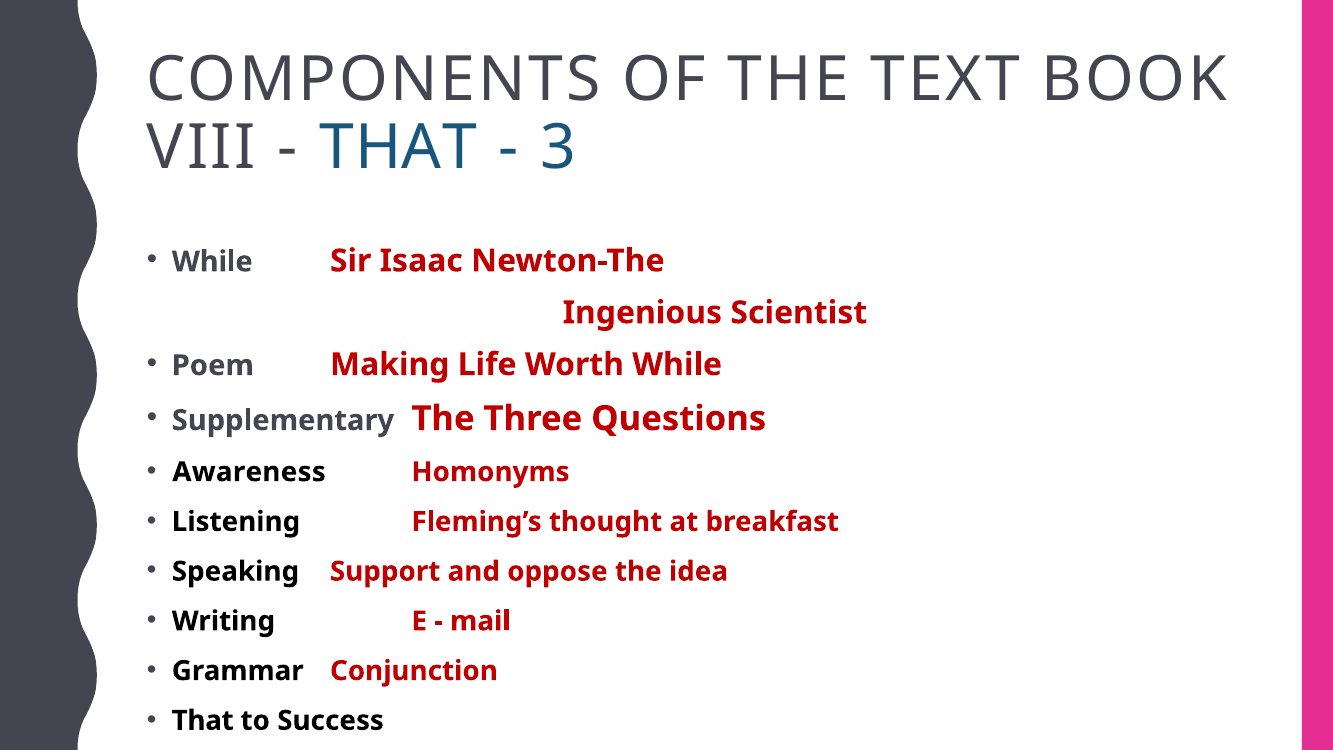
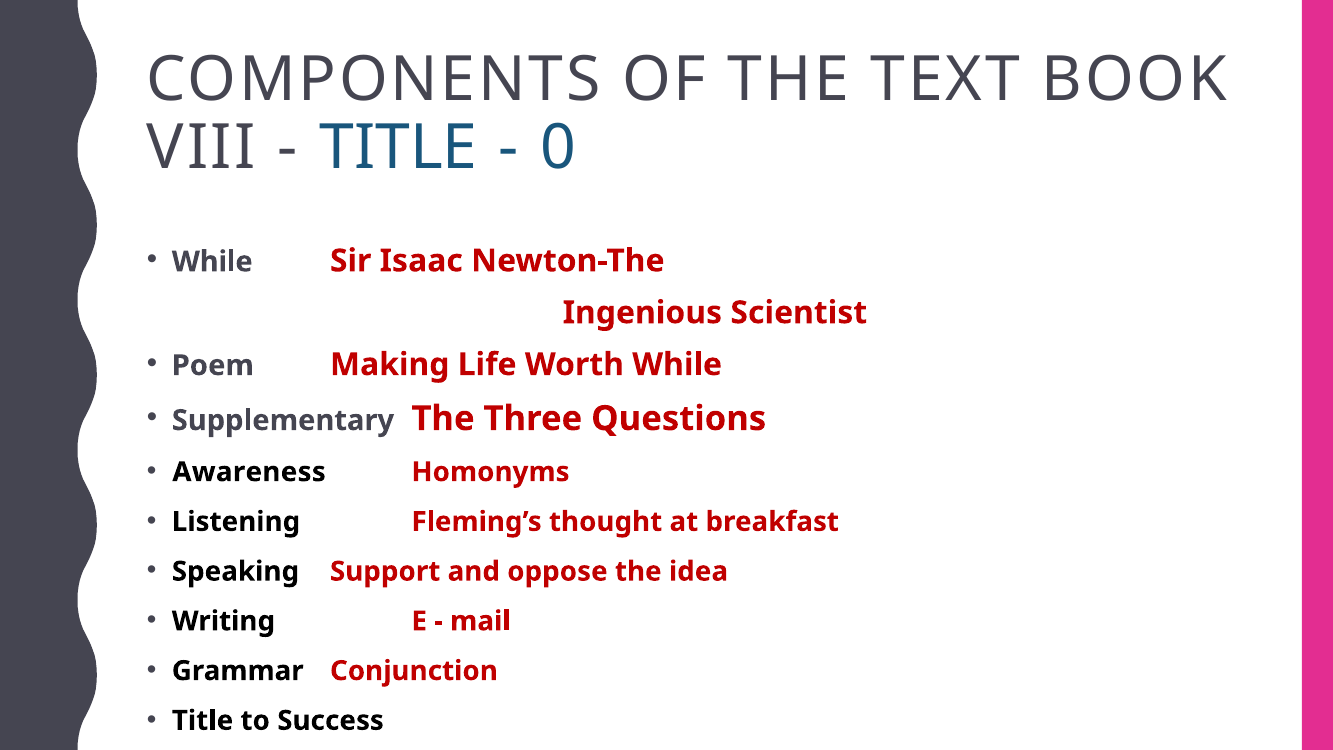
THAT: THAT -> TITLE (399, 148)
3: 3 -> 0 (559, 148)
That: That -> Title (203, 720)
